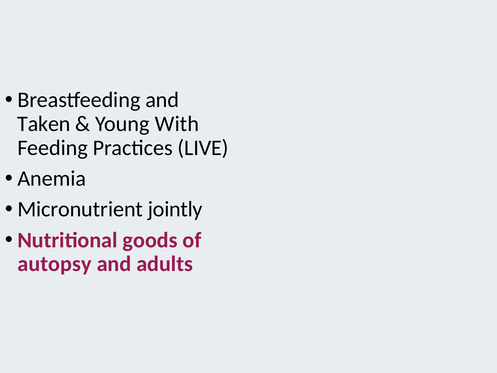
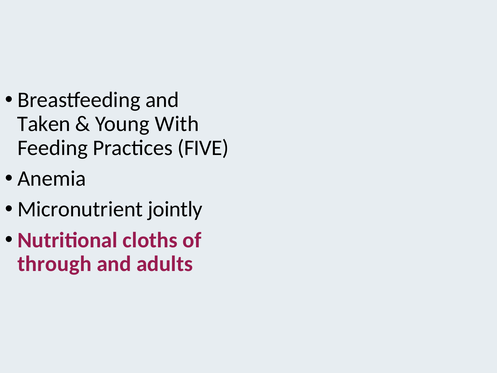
LIVE: LIVE -> FIVE (203, 148)
goods: goods -> cloths (150, 240)
autopsy: autopsy -> through (54, 264)
